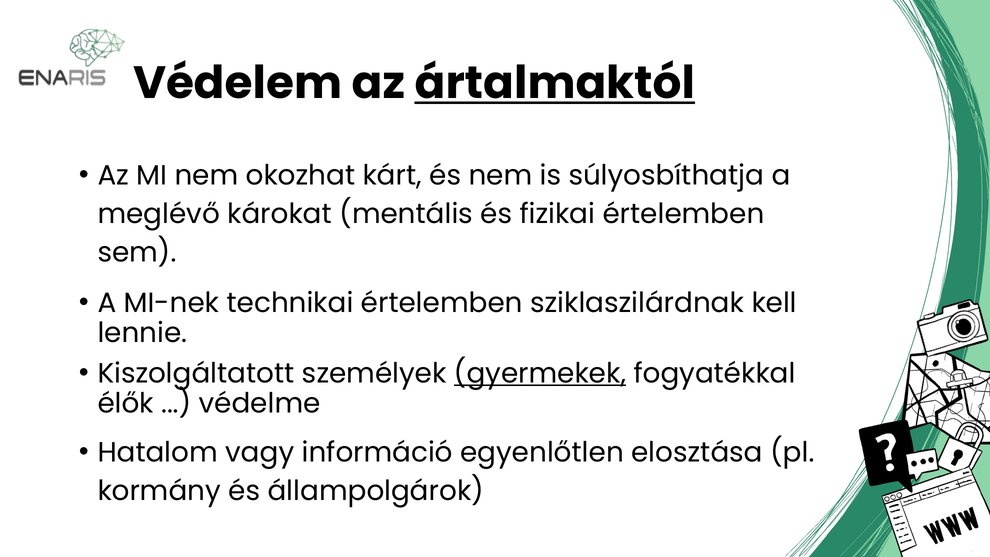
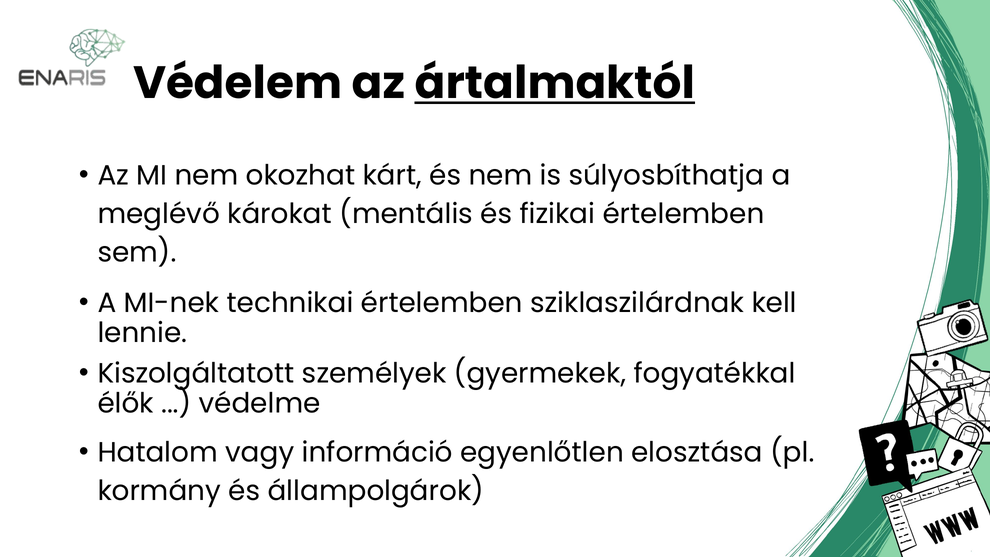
gyermekek underline: present -> none (540, 373)
